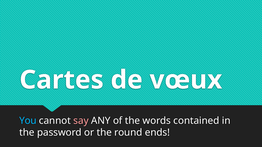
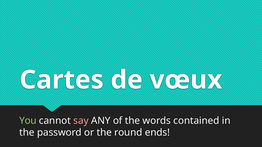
You colour: light blue -> light green (28, 121)
